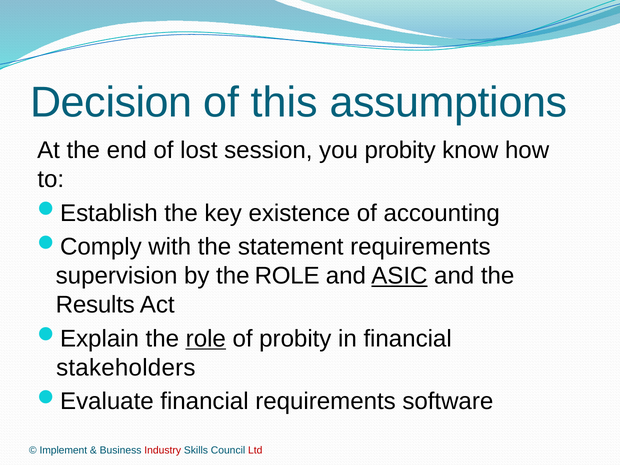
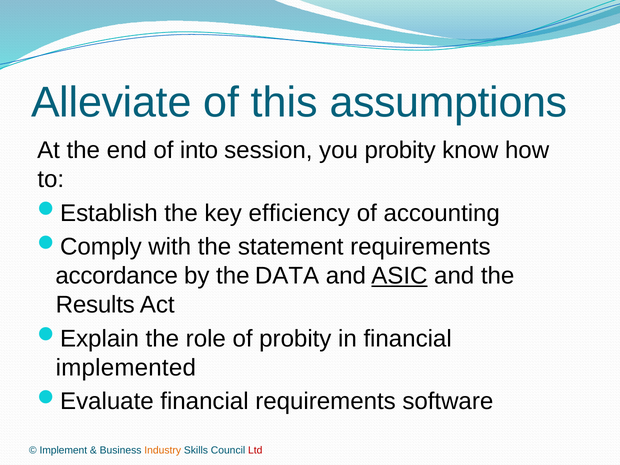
Decision: Decision -> Alleviate (111, 102)
lost: lost -> into (199, 150)
existence: existence -> efficiency (299, 213)
supervision: supervision -> accordance (117, 276)
by the ROLE: ROLE -> DATA (287, 276)
role underline: present -> none (206, 339)
stakeholders: stakeholders -> implemented (126, 368)
Industry colour: red -> orange (163, 450)
